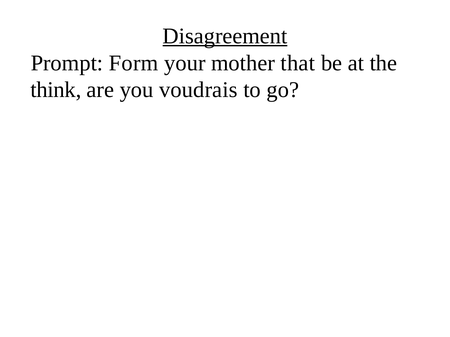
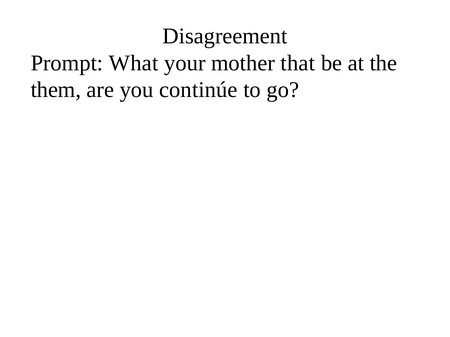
Disagreement underline: present -> none (225, 36)
Form: Form -> What (134, 63)
think: think -> them (56, 90)
voudrais: voudrais -> continúe (198, 90)
